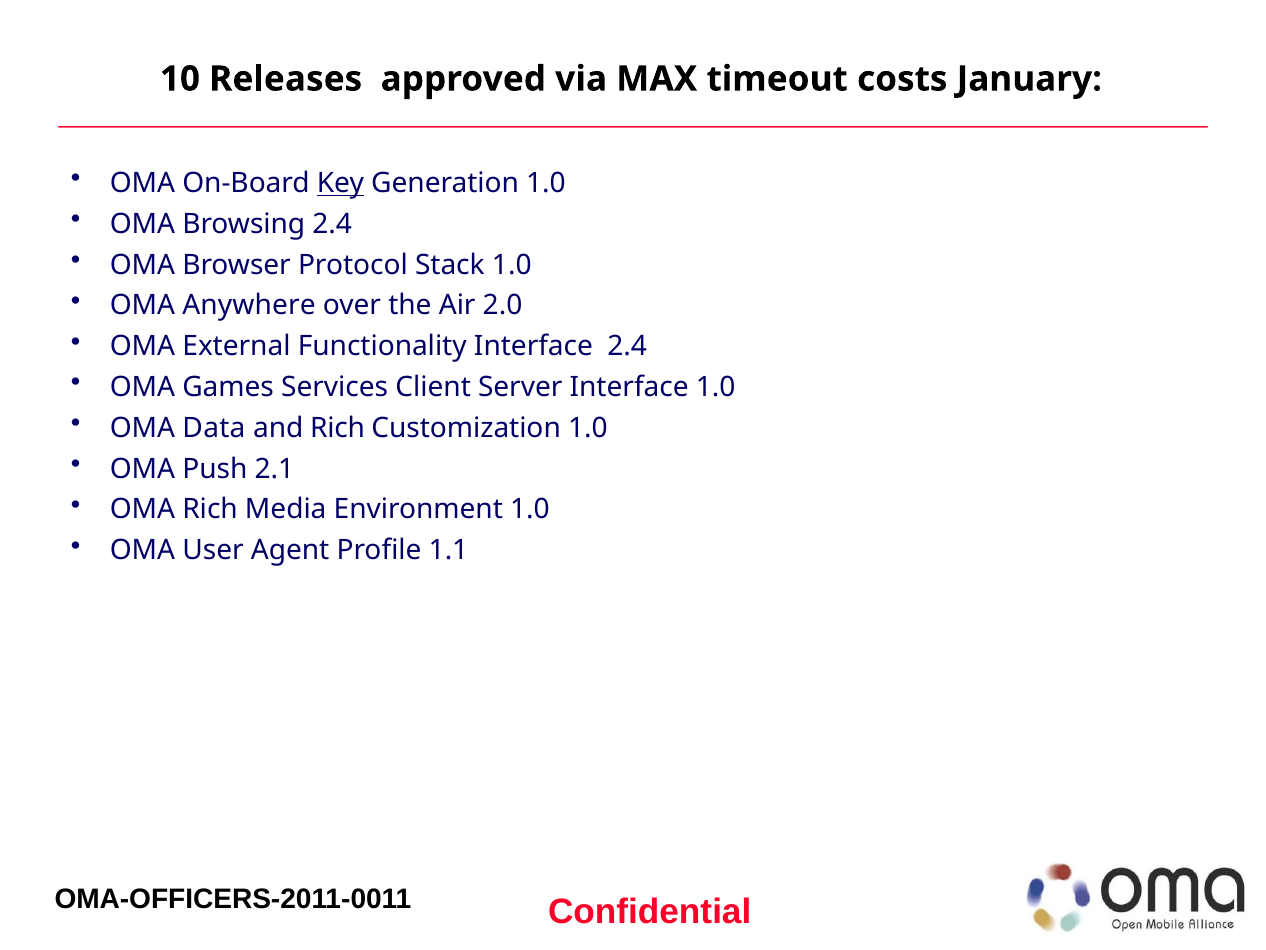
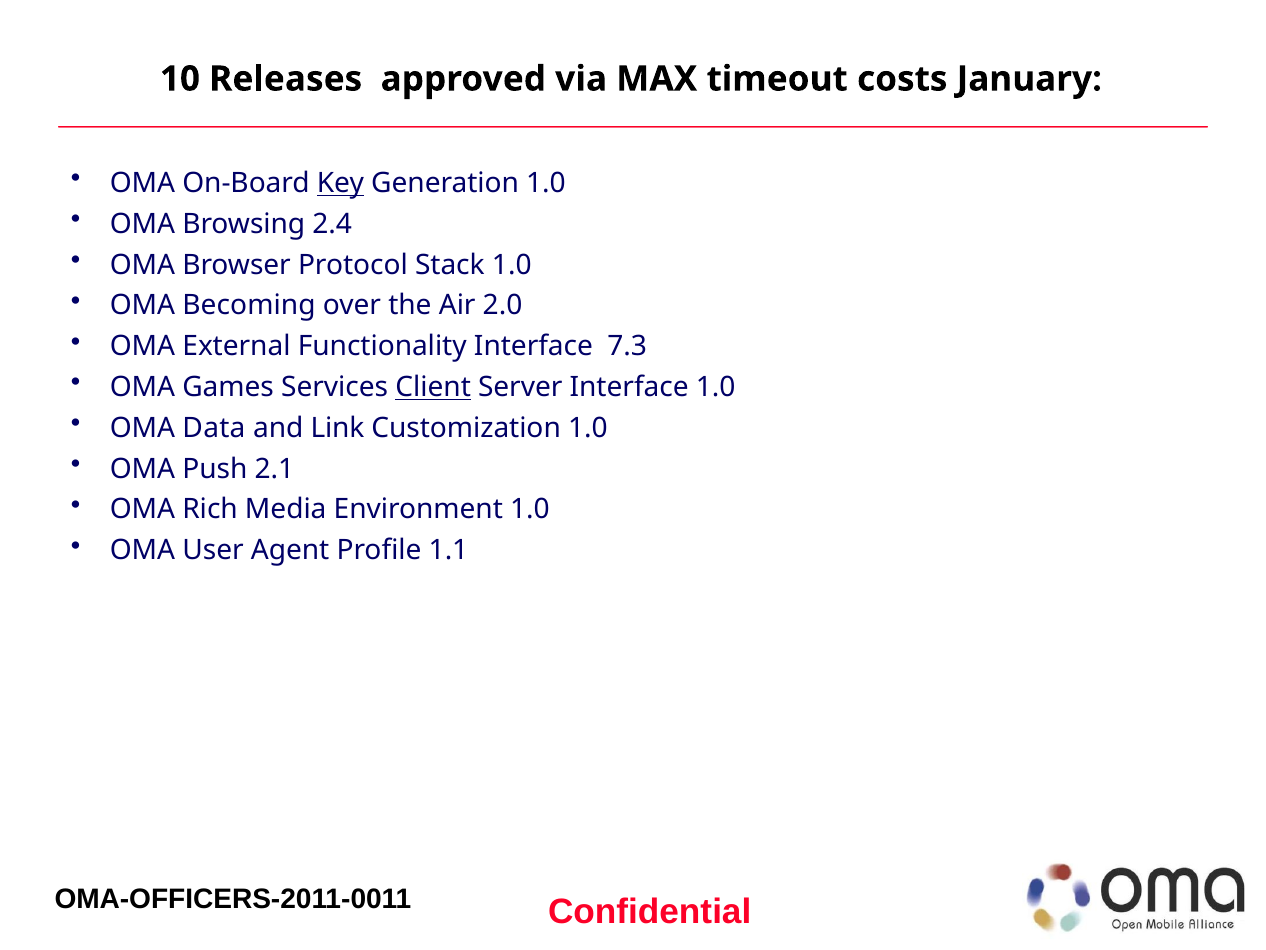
Anywhere: Anywhere -> Becoming (249, 306)
Interface 2.4: 2.4 -> 7.3 (627, 346)
Client underline: none -> present (433, 387)
and Rich: Rich -> Link (337, 428)
